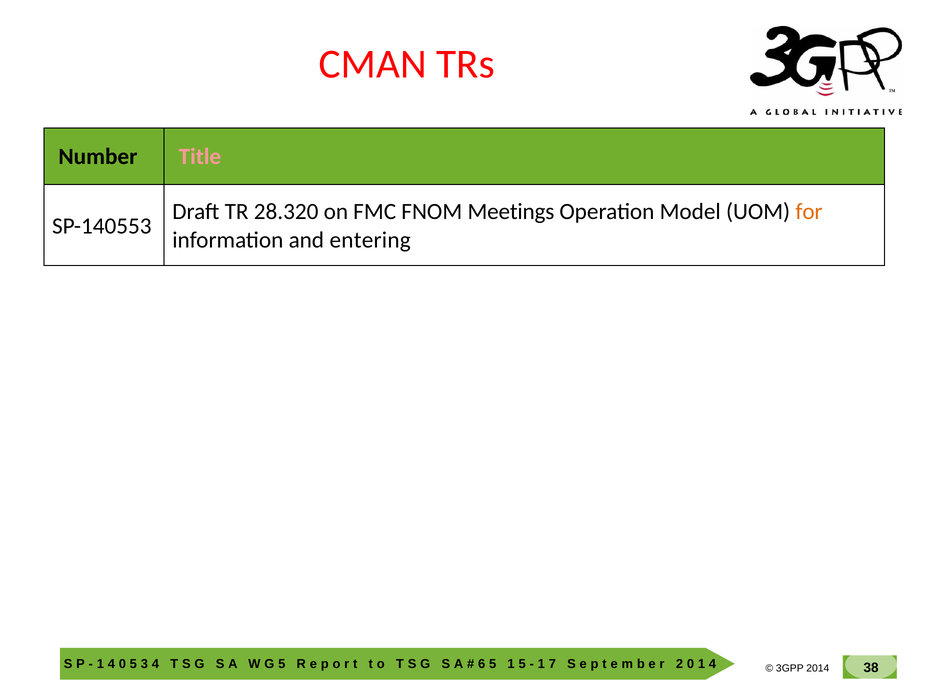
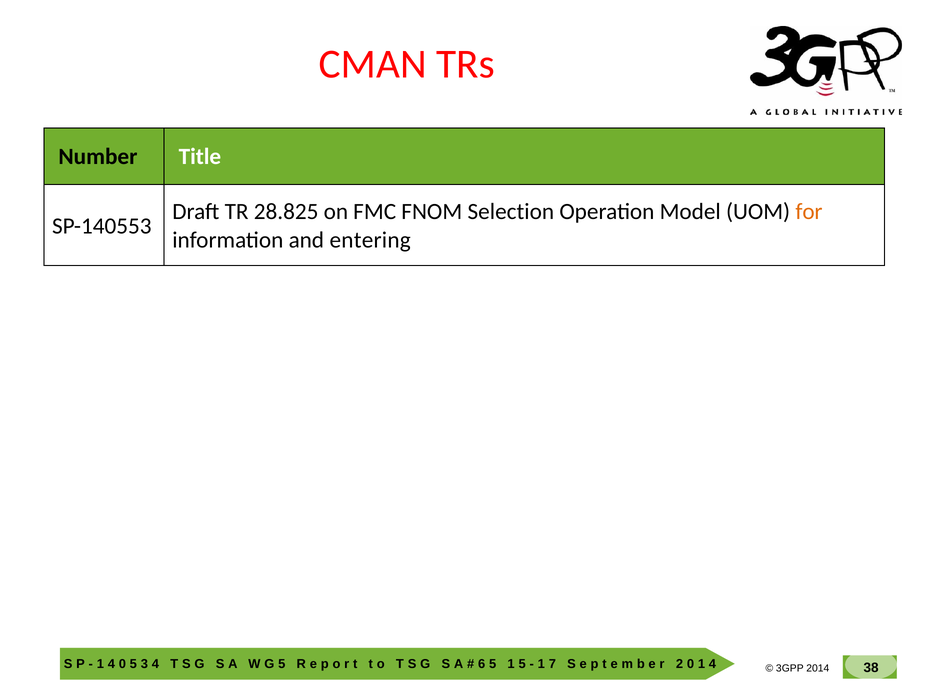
Title colour: pink -> white (200, 157)
28.320: 28.320 -> 28.825 (286, 212)
Meetings: Meetings -> Selection (511, 212)
